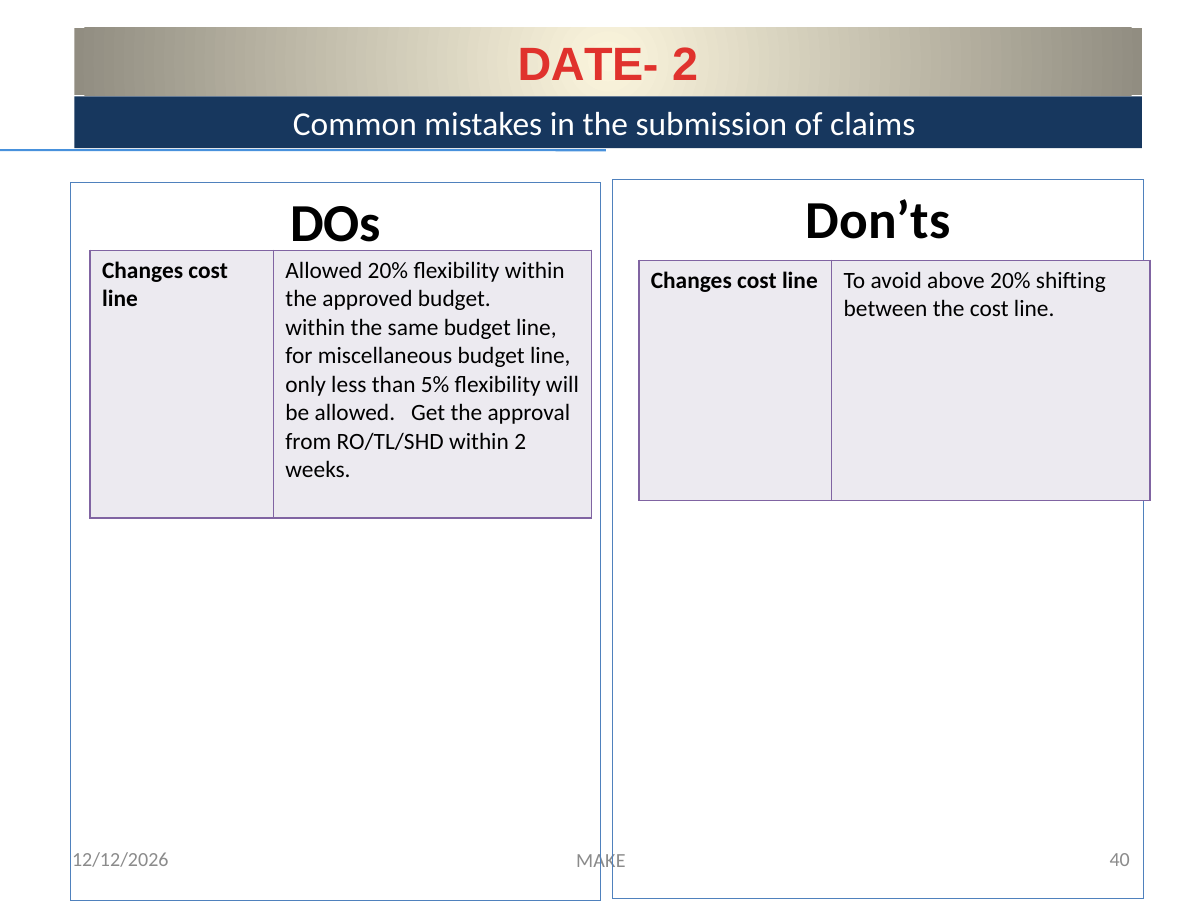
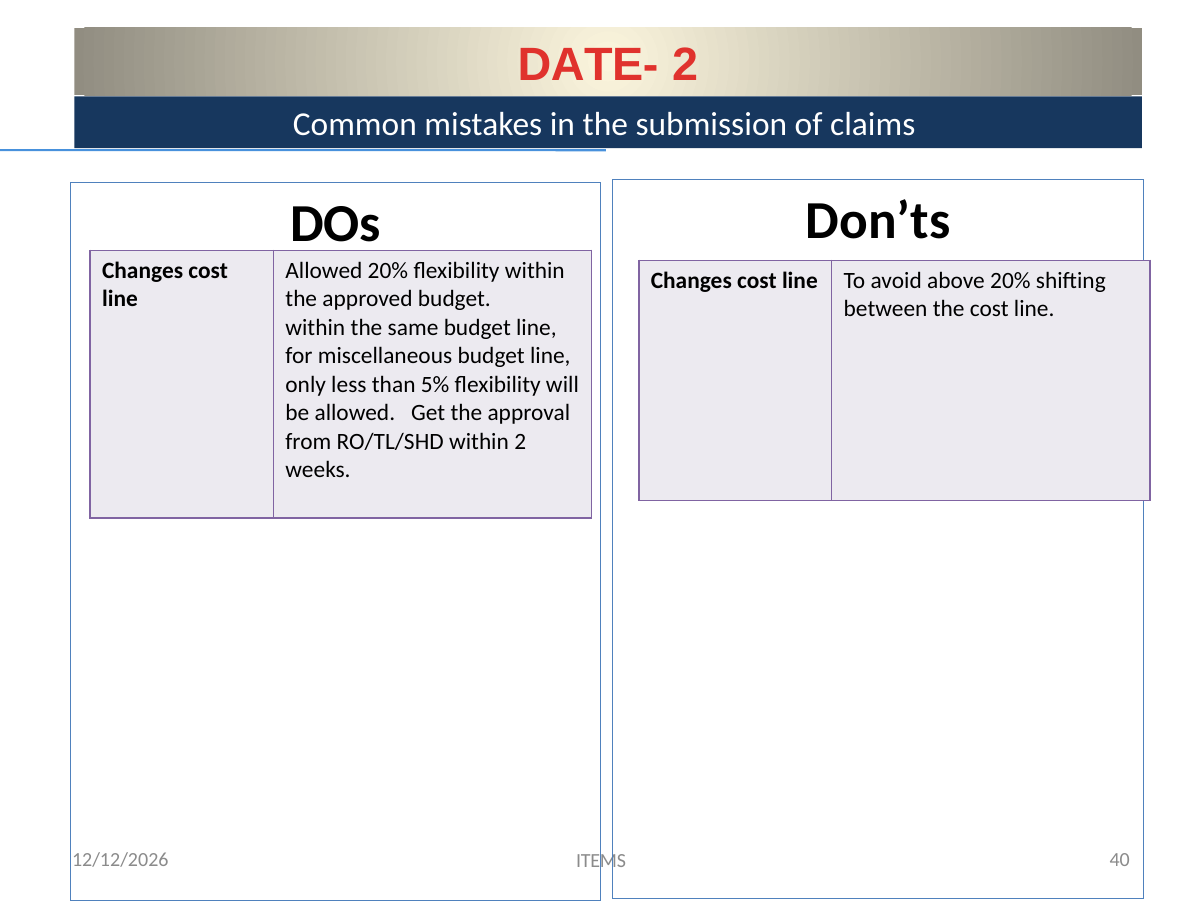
MAKE: MAKE -> ITEMS (601, 861)
